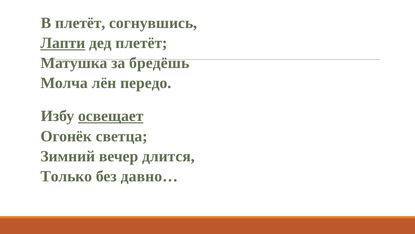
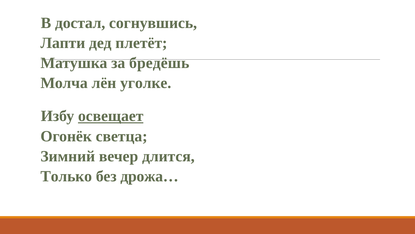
В плетёт: плетёт -> достал (80, 23)
Лапти underline: present -> none (63, 43)
передо: передо -> уголке (146, 83)
давно…: давно… -> дрожа… (149, 176)
